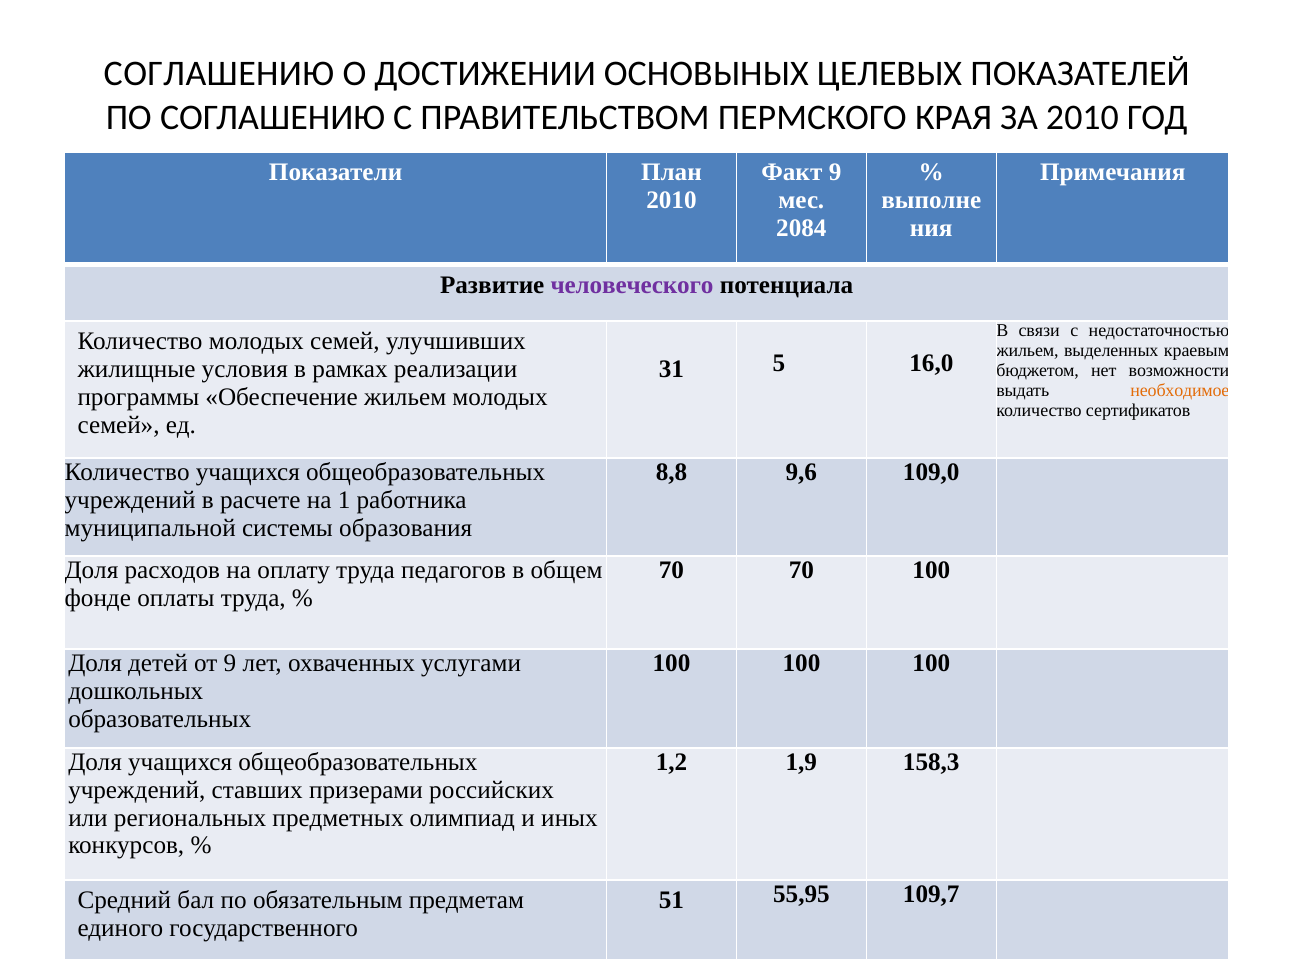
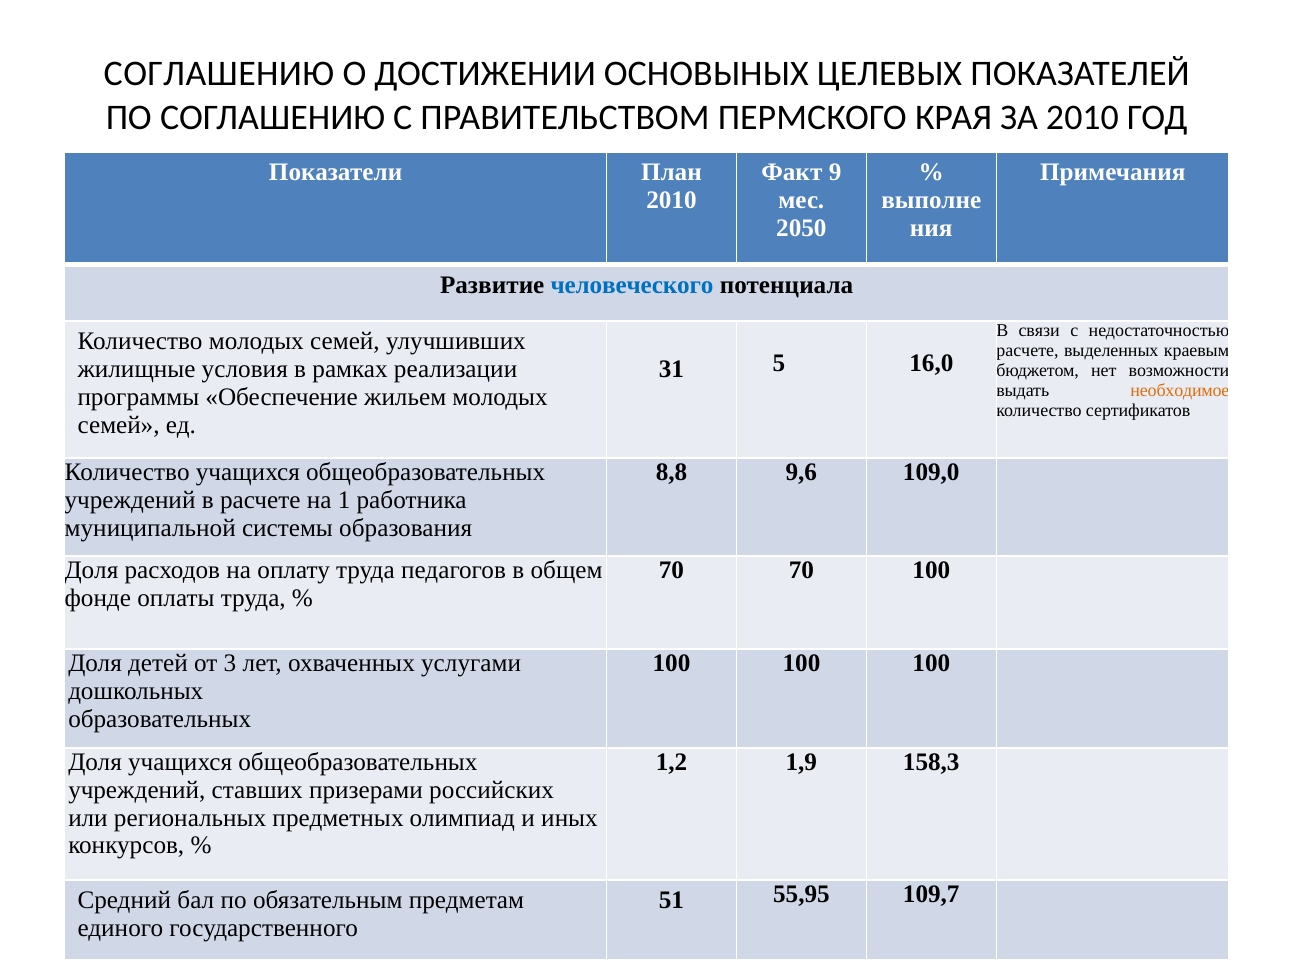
2084: 2084 -> 2050 (801, 228)
человеческого colour: purple -> blue (632, 285)
жильем: жильем -> расчете (1027, 351)
от 9: 9 -> 3 (230, 663)
